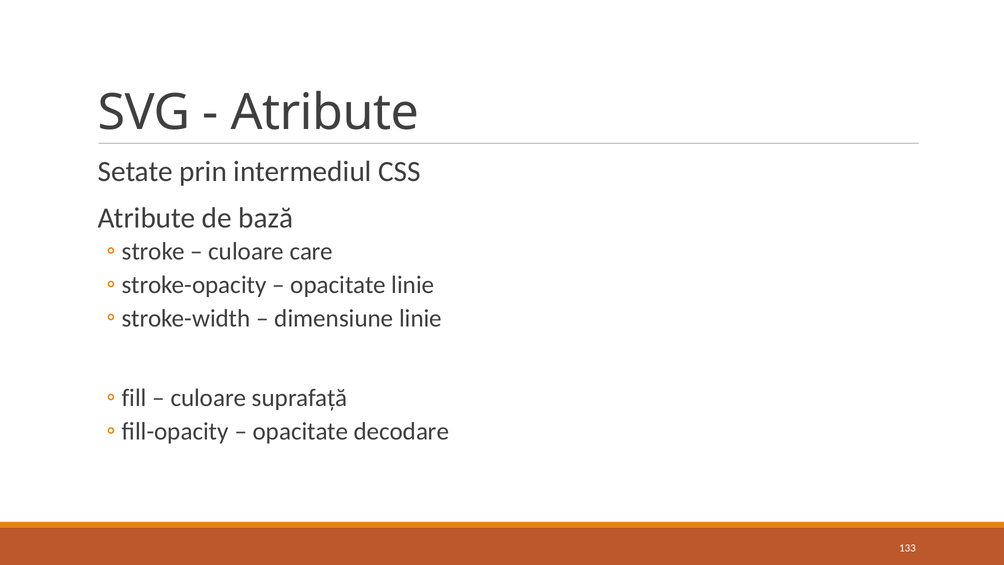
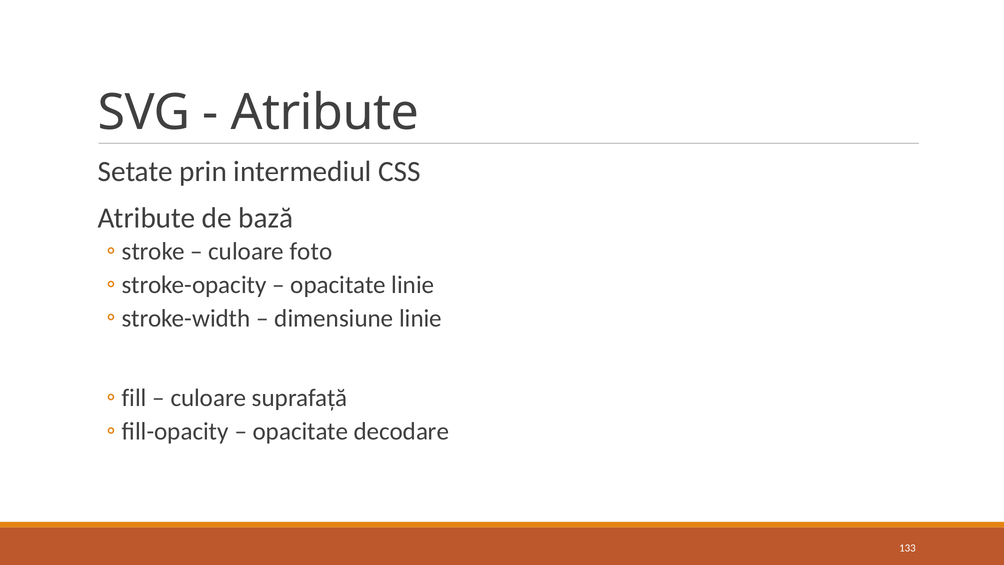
care: care -> foto (311, 251)
